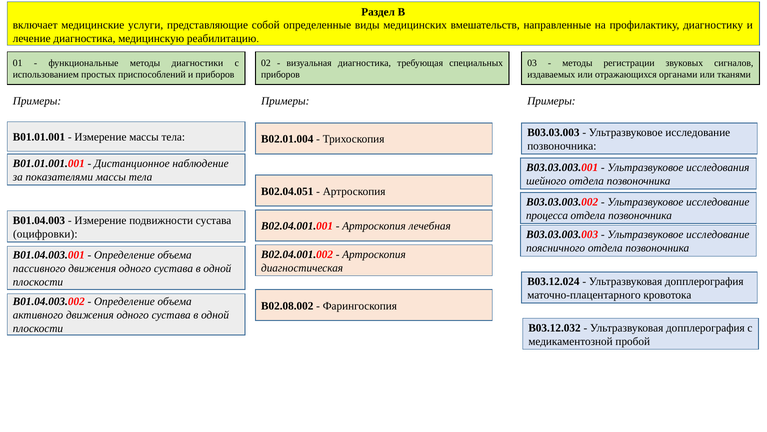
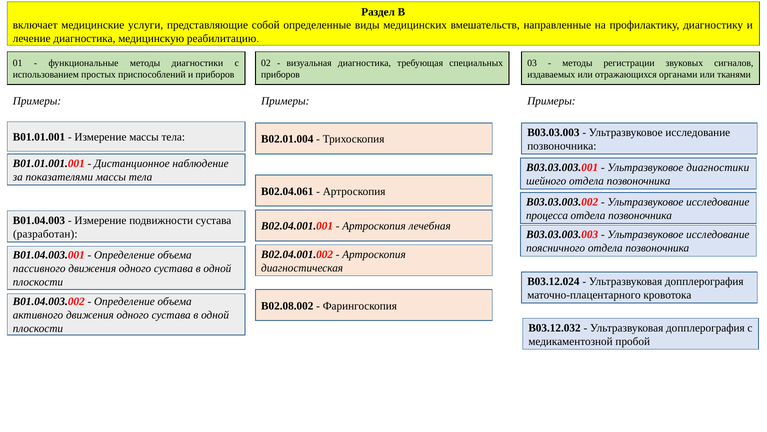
Ультразвуковое исследования: исследования -> диагностики (718, 167)
B02.04.051: B02.04.051 -> B02.04.061 (287, 191)
оцифровки: оцифровки -> разработан (45, 234)
